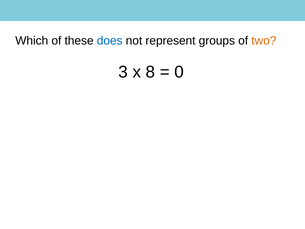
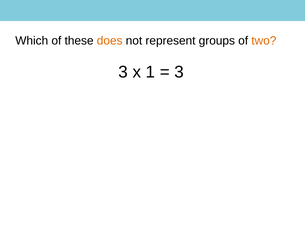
does colour: blue -> orange (110, 41)
8: 8 -> 1 (150, 72)
0: 0 -> 3 (179, 72)
